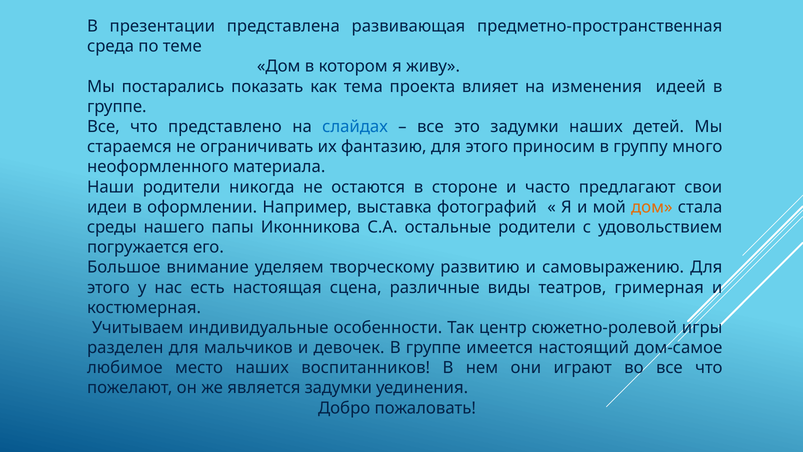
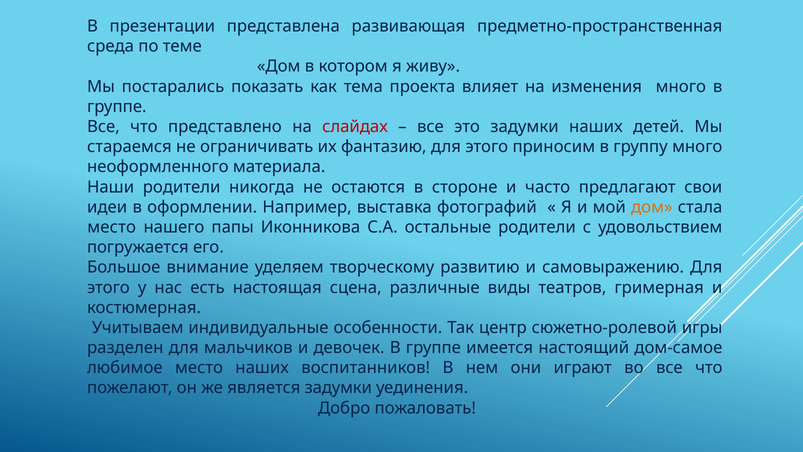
изменения идеей: идеей -> много (681, 86)
слайдах colour: blue -> red (355, 127)
среды: среды -> место (112, 227)
